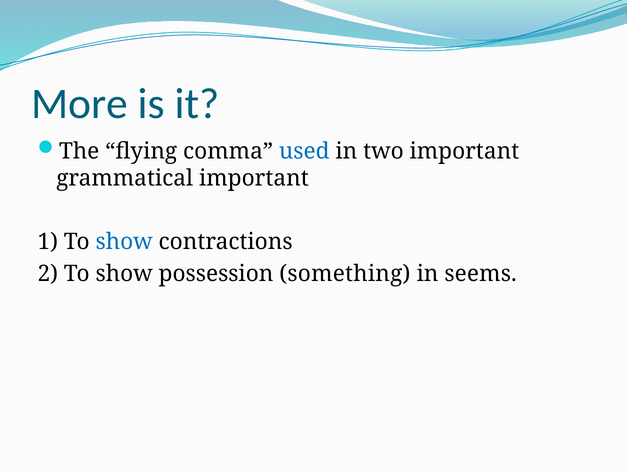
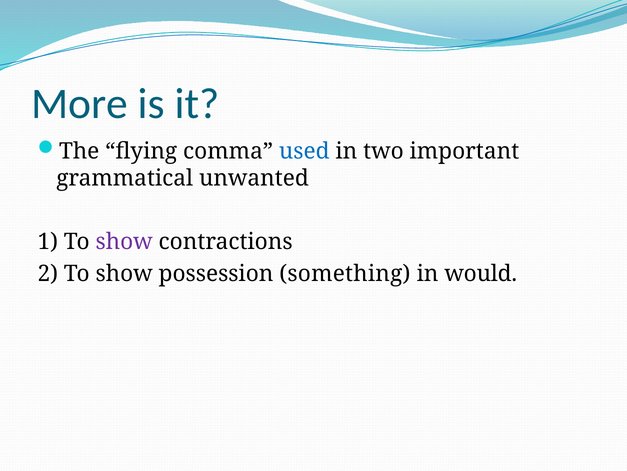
grammatical important: important -> unwanted (254, 178)
show colour: blue -> purple (124, 241)
seems: seems -> would (481, 273)
